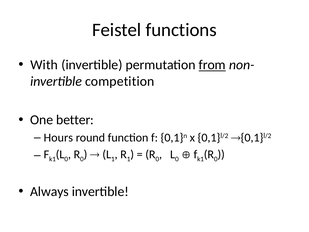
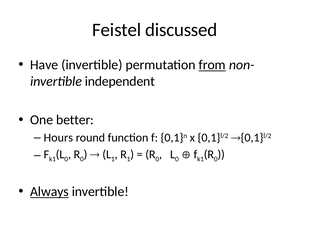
functions: functions -> discussed (181, 30)
With: With -> Have (44, 65)
competition: competition -> independent (120, 81)
Always underline: none -> present (49, 191)
